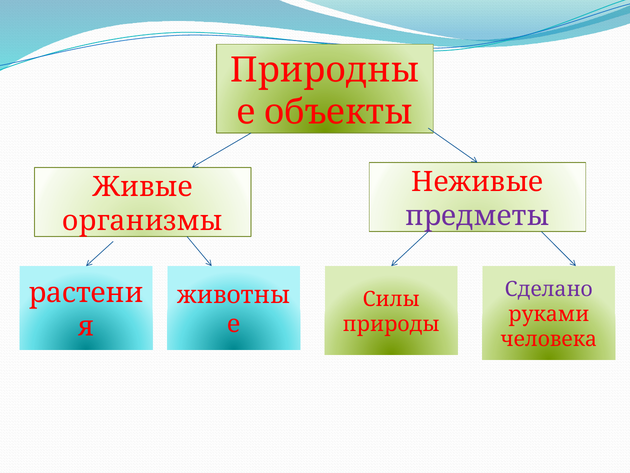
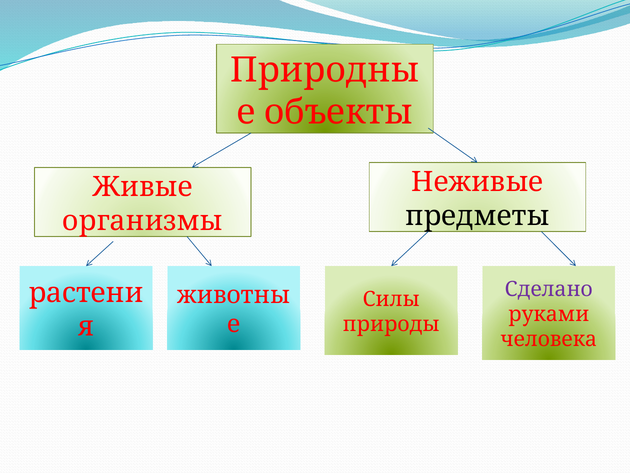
предметы colour: purple -> black (477, 216)
